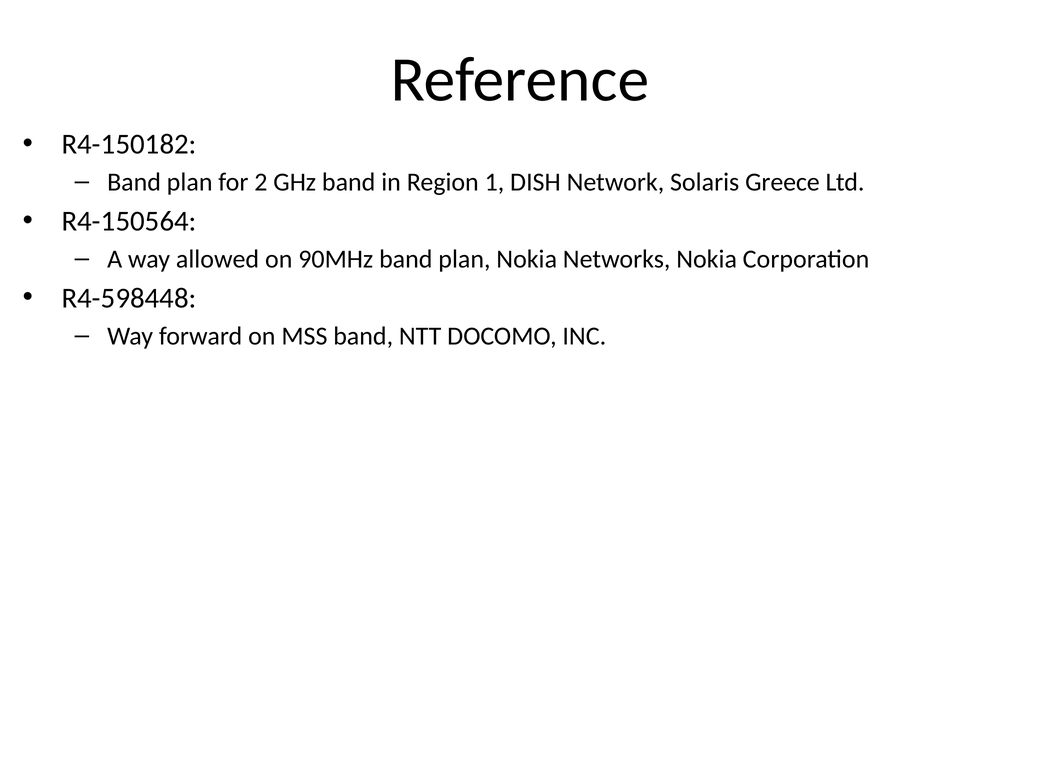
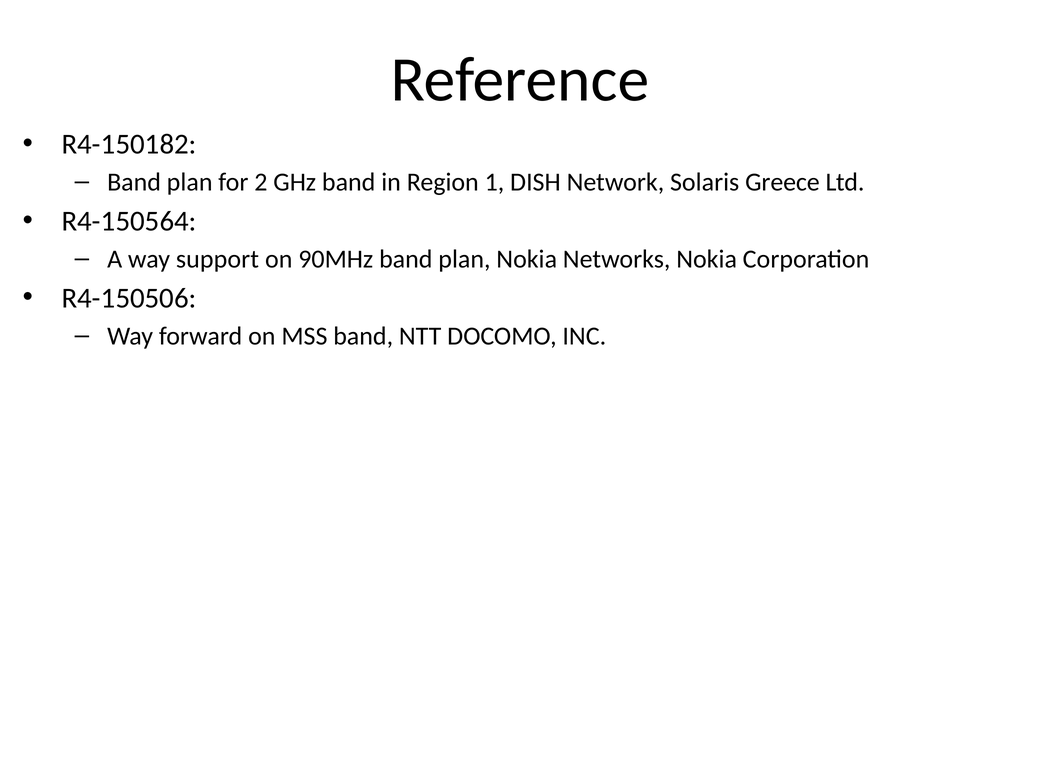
allowed: allowed -> support (217, 259)
R4-598448: R4-598448 -> R4-150506 (129, 298)
